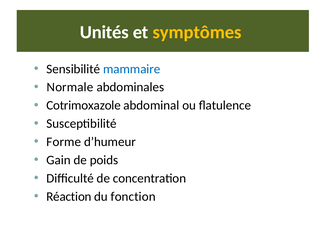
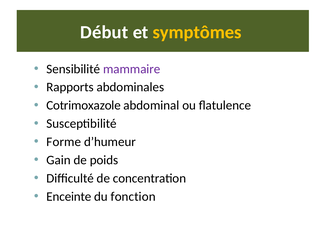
Unités: Unités -> Début (104, 32)
mammaire colour: blue -> purple (132, 69)
Normale: Normale -> Rapports (70, 87)
Réaction: Réaction -> Enceinte (69, 196)
